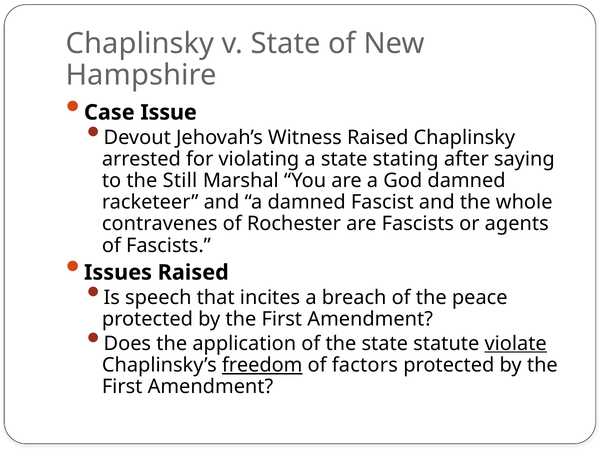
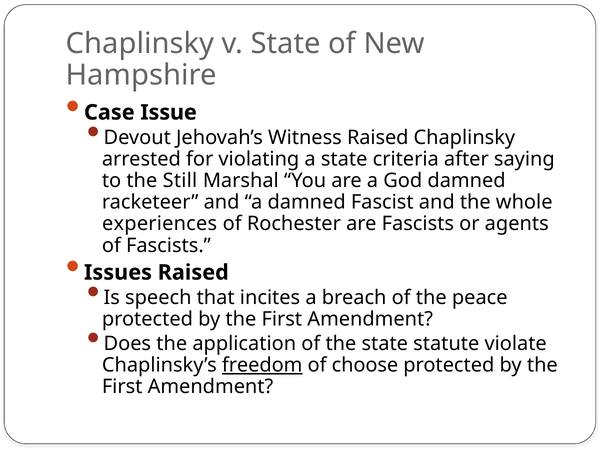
stating: stating -> criteria (406, 159)
contravenes: contravenes -> experiences (160, 224)
violate underline: present -> none (516, 344)
factors: factors -> choose (365, 365)
